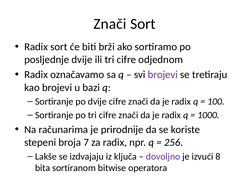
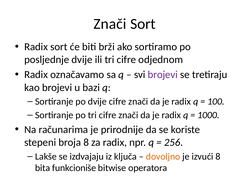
broja 7: 7 -> 8 (86, 143)
dovoljno colour: purple -> orange (163, 157)
sortiranom: sortiranom -> funkcioniše (74, 169)
